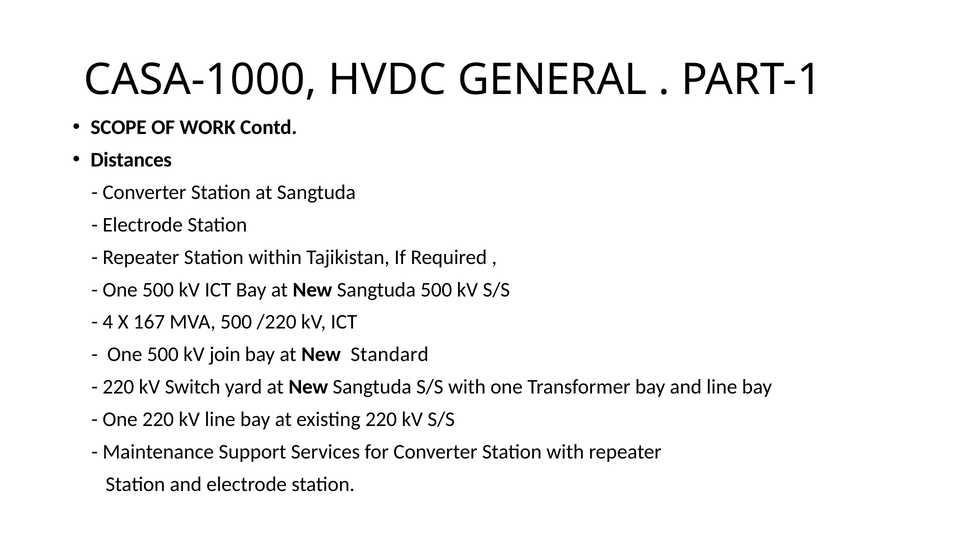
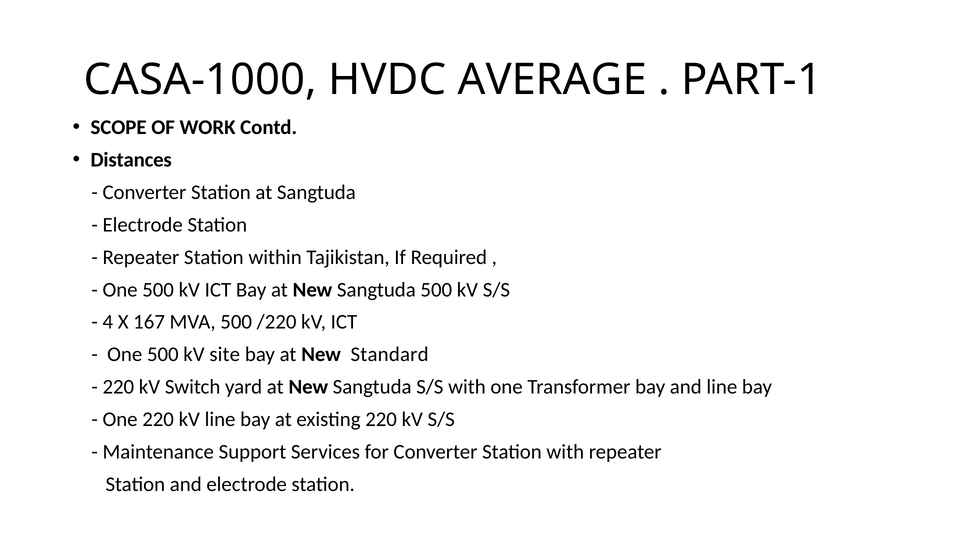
GENERAL: GENERAL -> AVERAGE (552, 80)
join: join -> site (225, 355)
